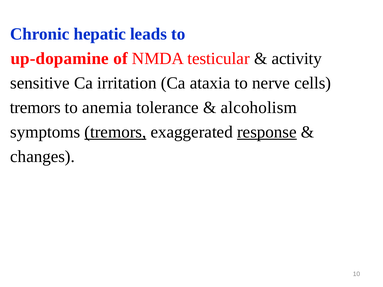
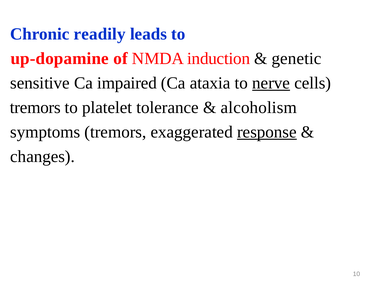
hepatic: hepatic -> readily (100, 34)
testicular: testicular -> induction (219, 59)
activity: activity -> genetic (297, 59)
irritation: irritation -> impaired (127, 83)
nerve underline: none -> present (271, 83)
anemia: anemia -> platelet (107, 108)
tremors underline: present -> none (115, 132)
